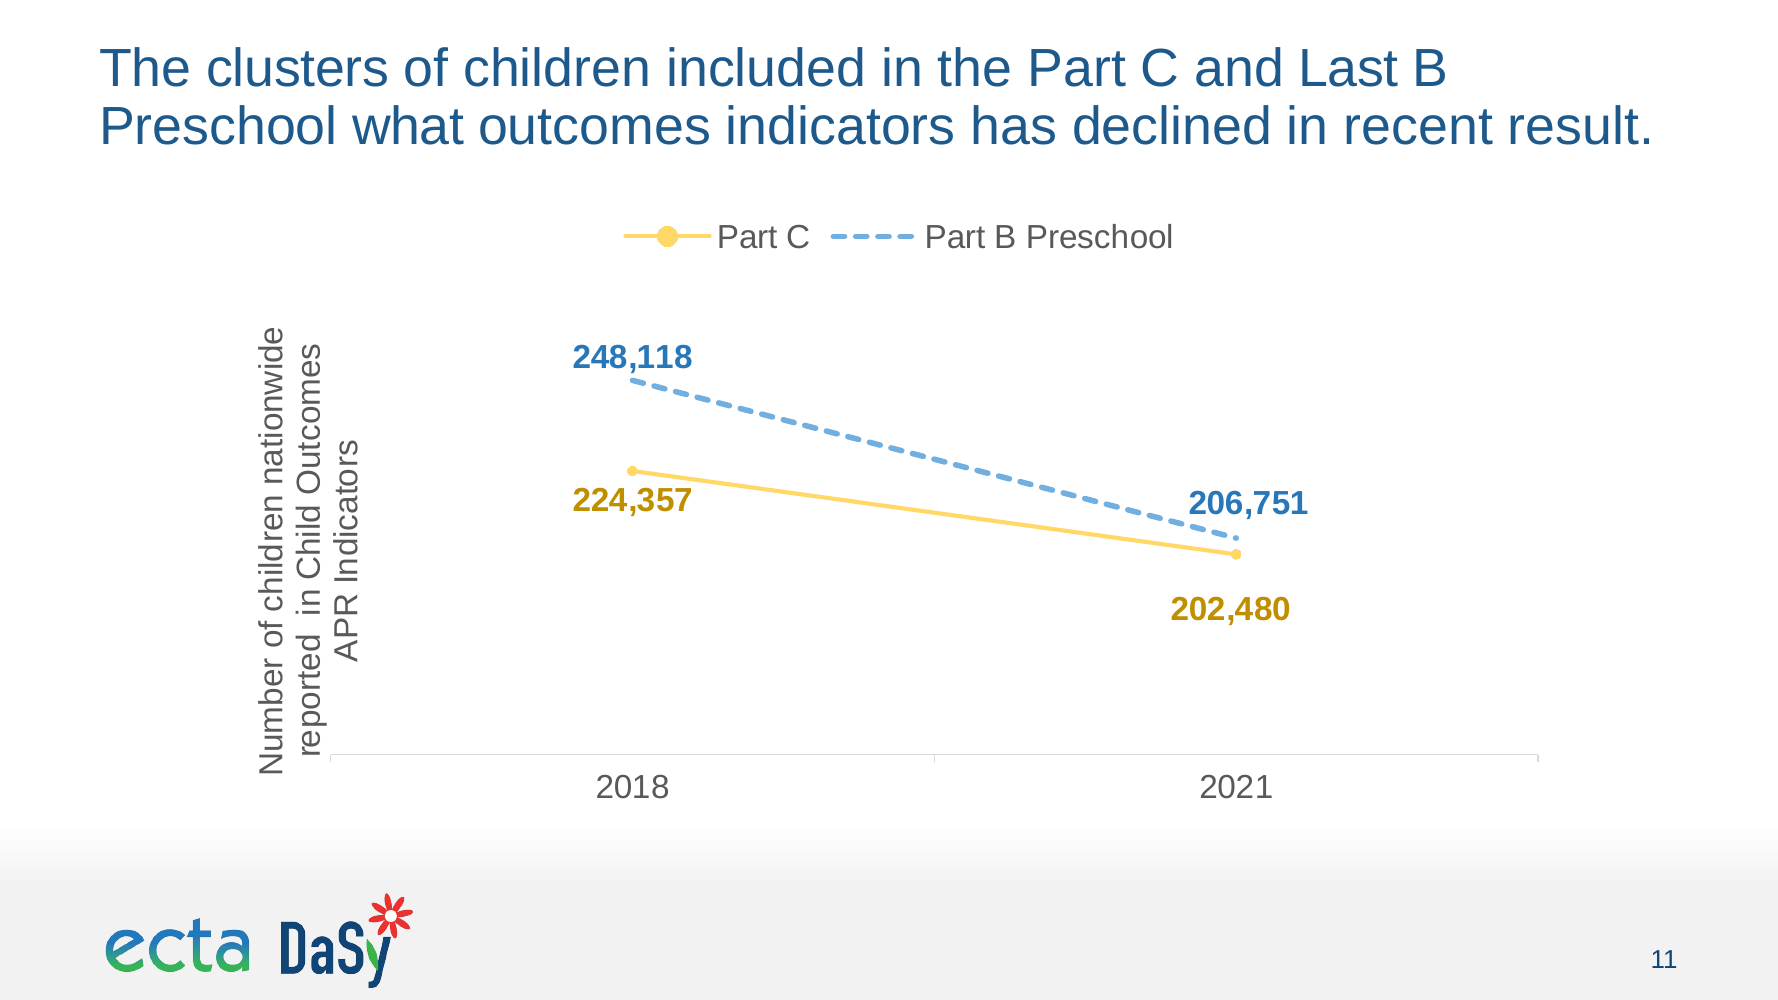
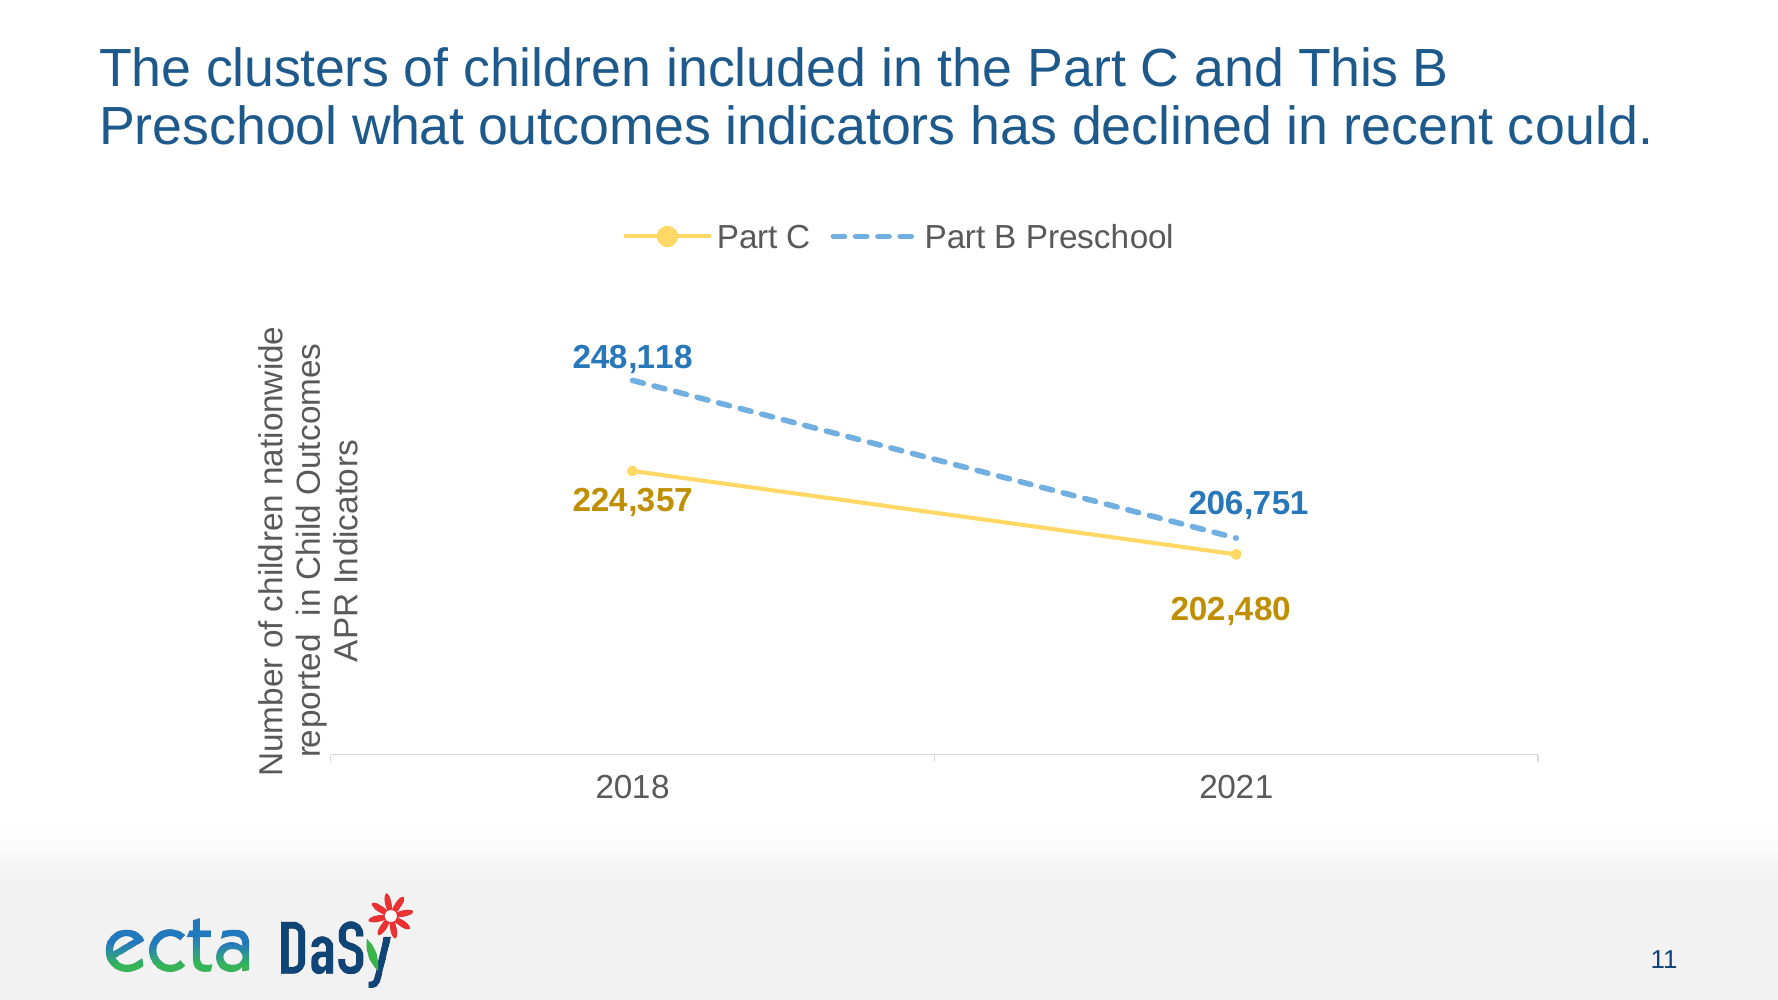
Last: Last -> This (1349, 68)
result: result -> could (1581, 126)
